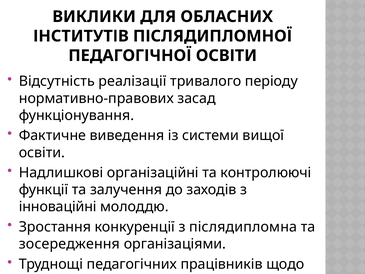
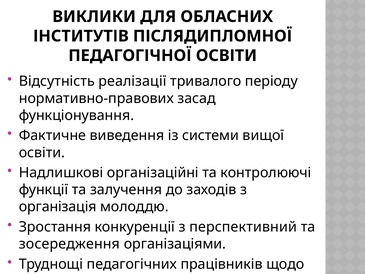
інноваційні: інноваційні -> організація (58, 207)
післядипломна: післядипломна -> перспективний (243, 227)
